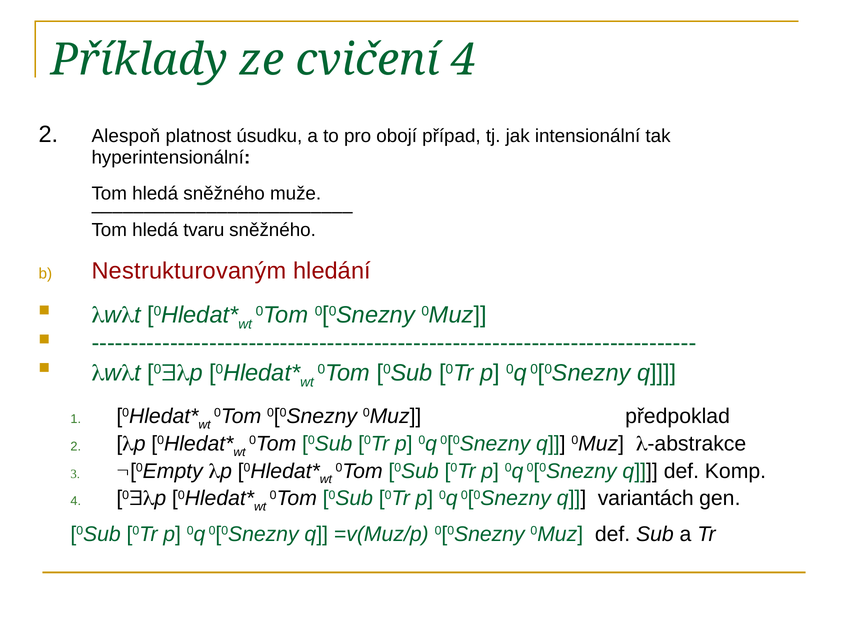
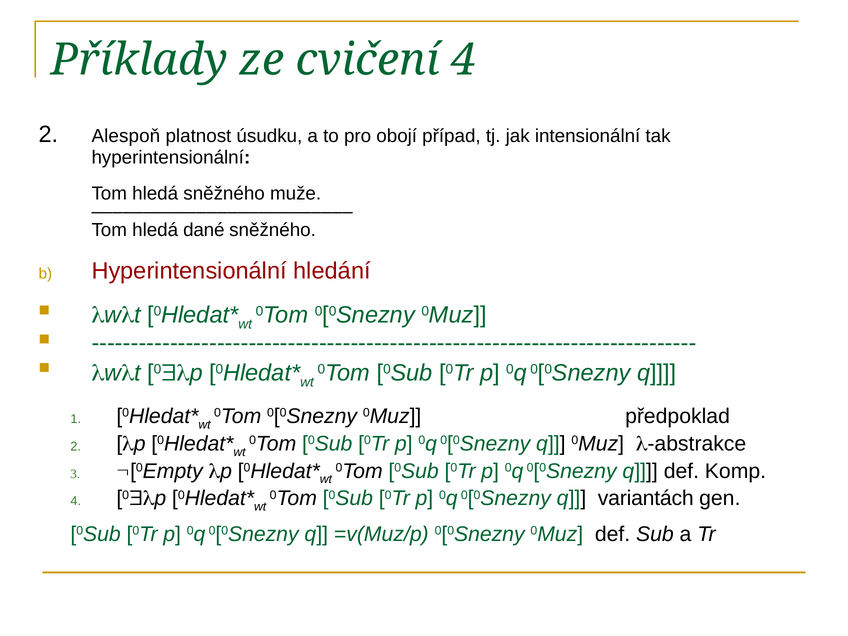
tvaru: tvaru -> dané (204, 230)
Nestrukturovaným: Nestrukturovaným -> Hyperintensionální (189, 271)
